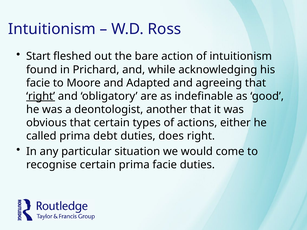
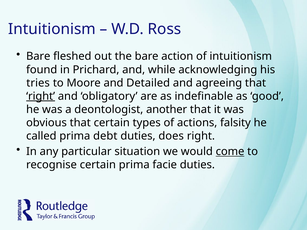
Start: Start -> Bare (38, 56)
facie: facie -> tries (38, 83)
Adapted: Adapted -> Detailed (148, 83)
either: either -> falsity (235, 123)
come underline: none -> present (230, 152)
